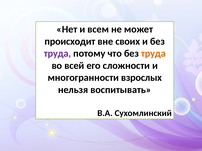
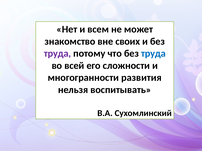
происходит: происходит -> знакомство (70, 42)
труда colour: orange -> blue (153, 54)
взрослых: взрослых -> развития (141, 78)
